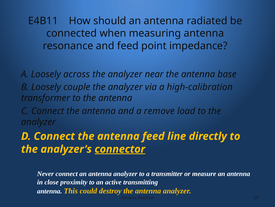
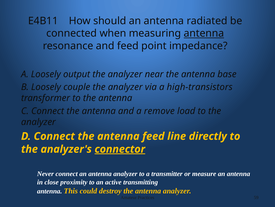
antenna underline: none -> present (204, 33)
across: across -> output (77, 74)
high-calibration: high-calibration -> high-transistors (200, 87)
